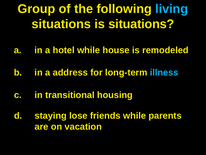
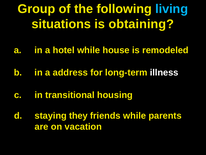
is situations: situations -> obtaining (141, 24)
illness colour: light blue -> white (164, 72)
lose: lose -> they (78, 115)
